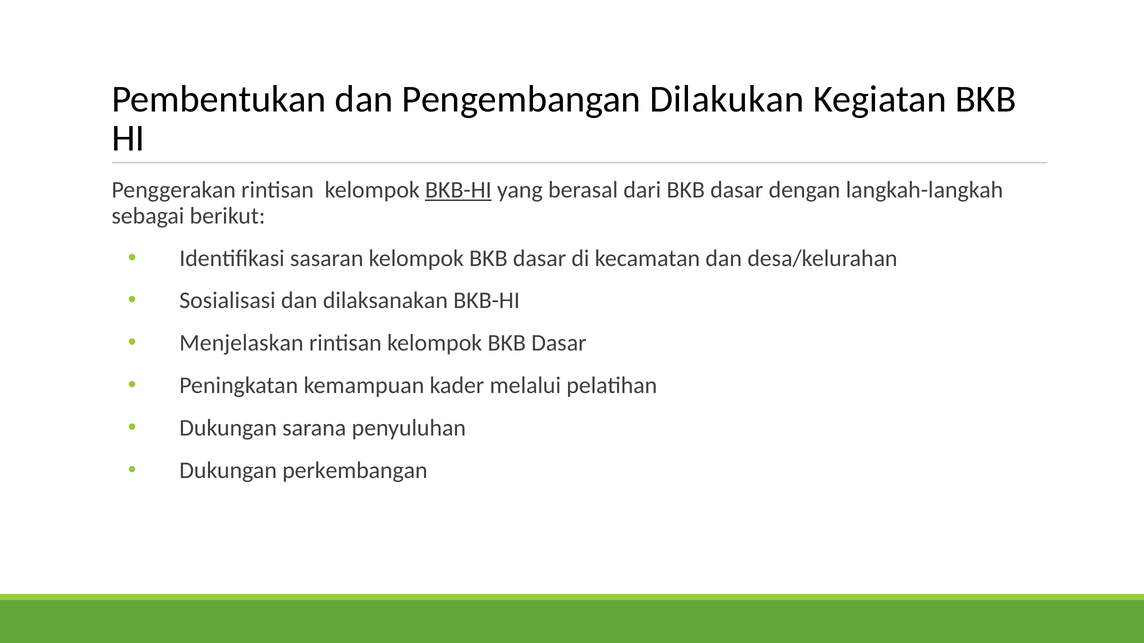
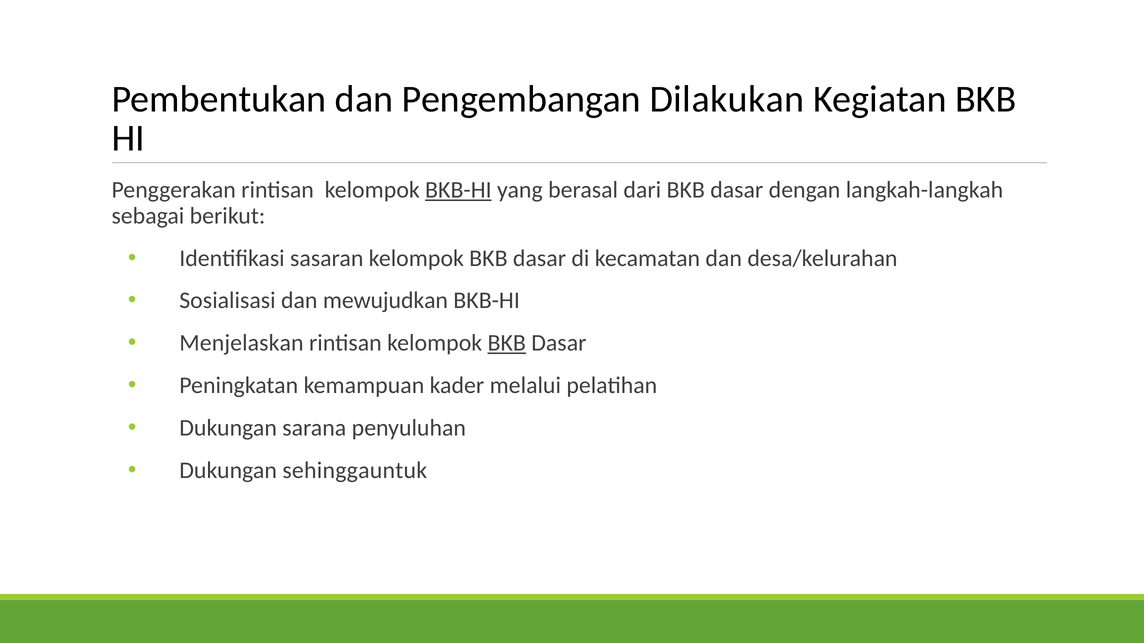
dilaksanakan: dilaksanakan -> mewujudkan (385, 301)
BKB underline: none -> present (507, 343)
perkembangan: perkembangan -> sehinggauntuk (355, 471)
